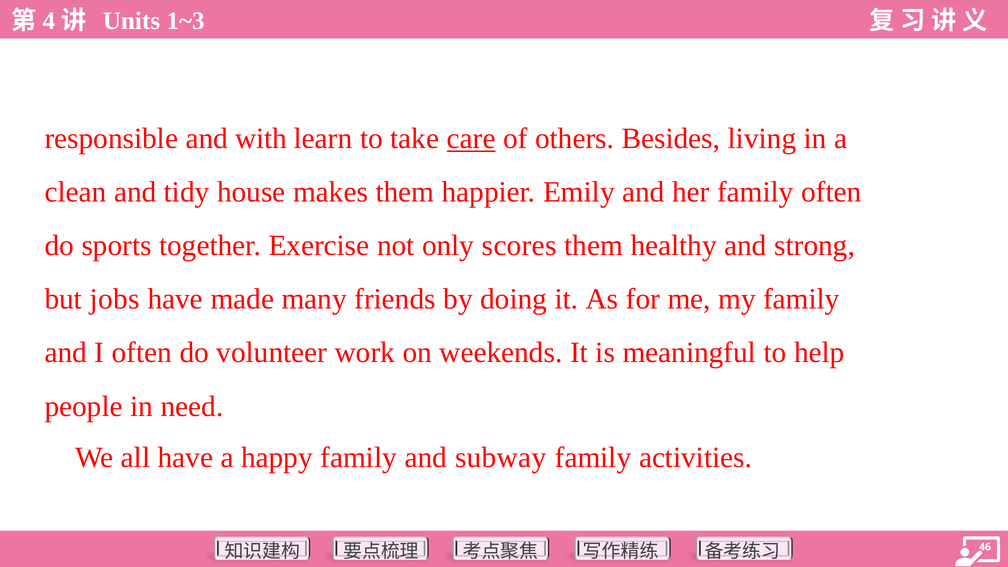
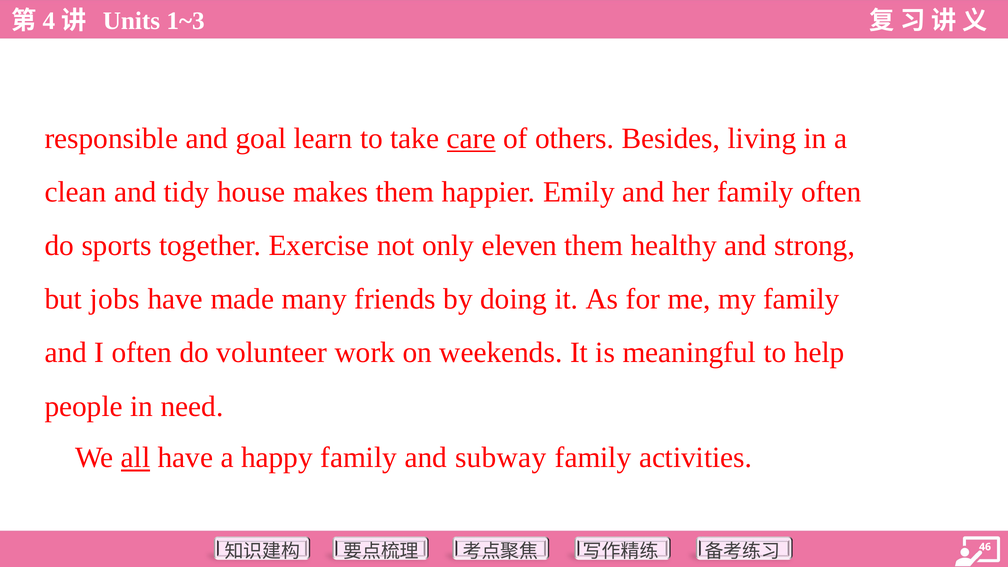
with: with -> goal (261, 139)
scores: scores -> eleven (519, 246)
all underline: none -> present (136, 458)
